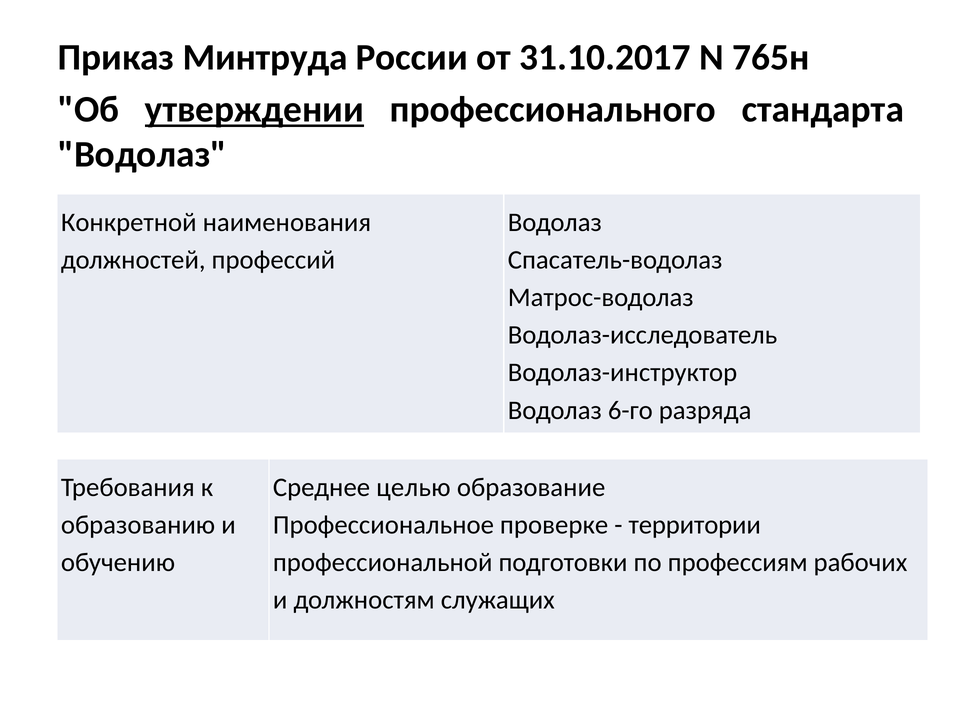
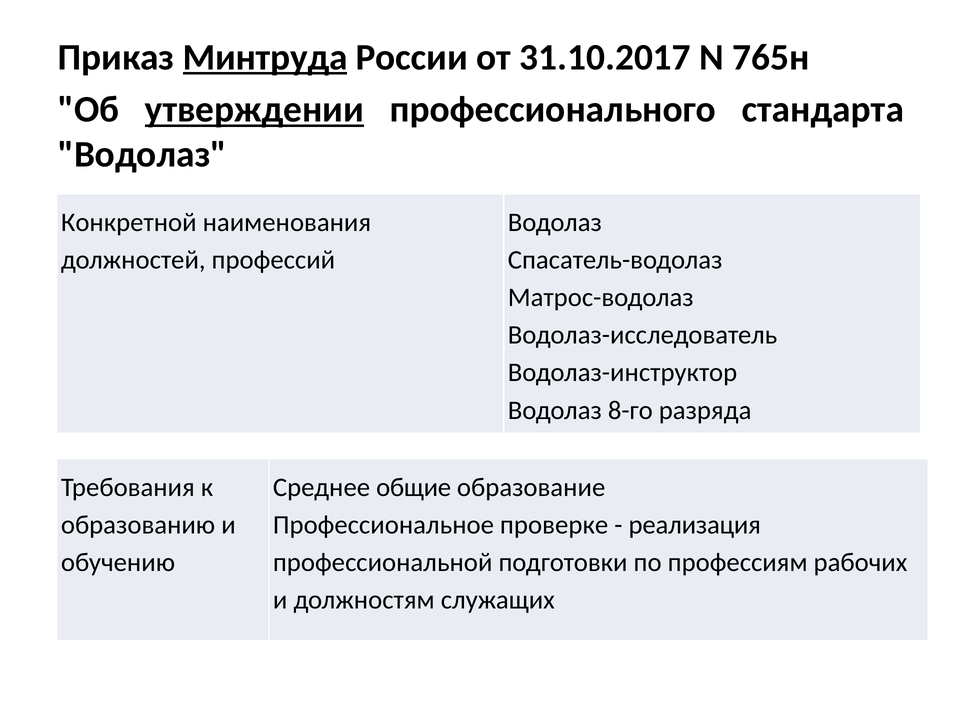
Минтруда underline: none -> present (265, 57)
6-го: 6-го -> 8-го (630, 410)
целью: целью -> общие (414, 488)
территории: территории -> реализация (695, 525)
